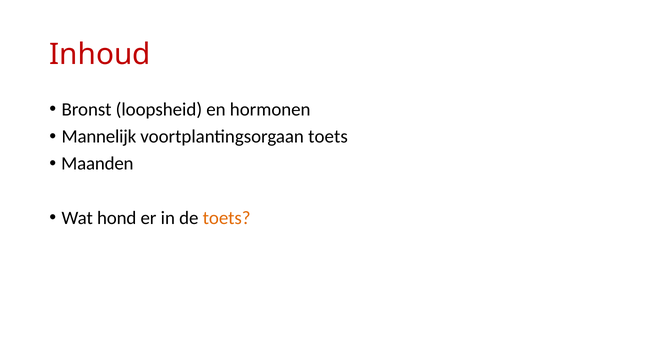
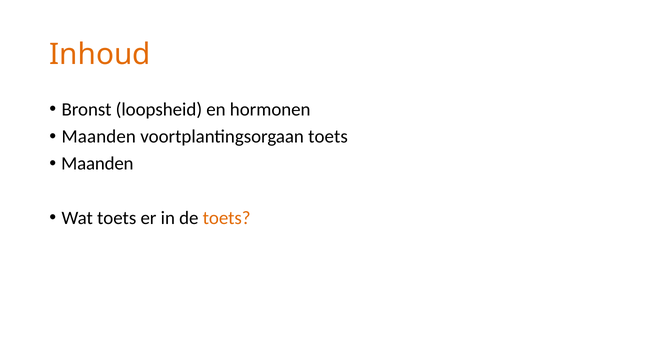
Inhoud colour: red -> orange (100, 54)
Mannelijk: Mannelijk -> Maanden (99, 137)
Wat hond: hond -> toets (117, 218)
